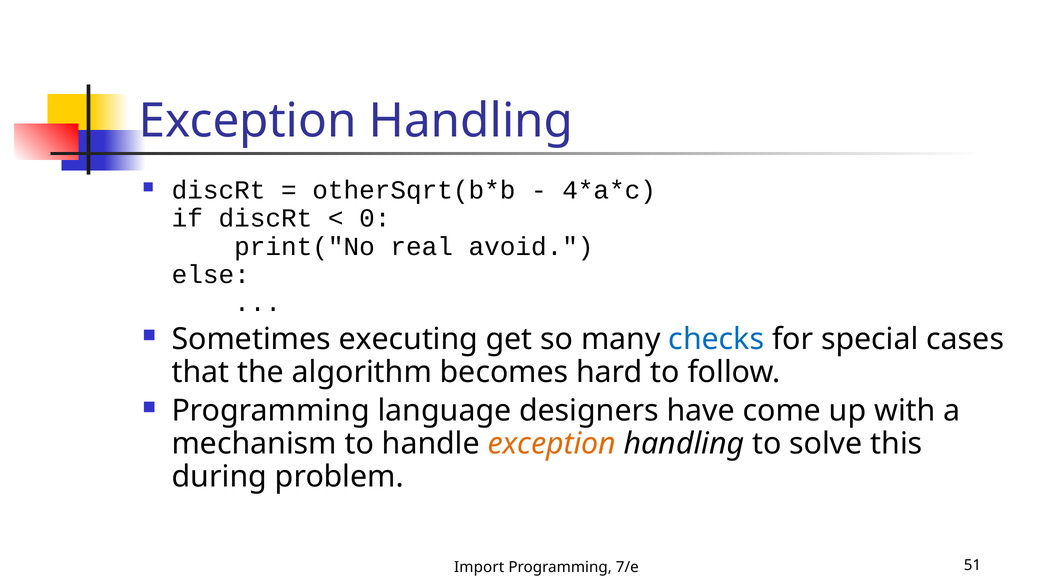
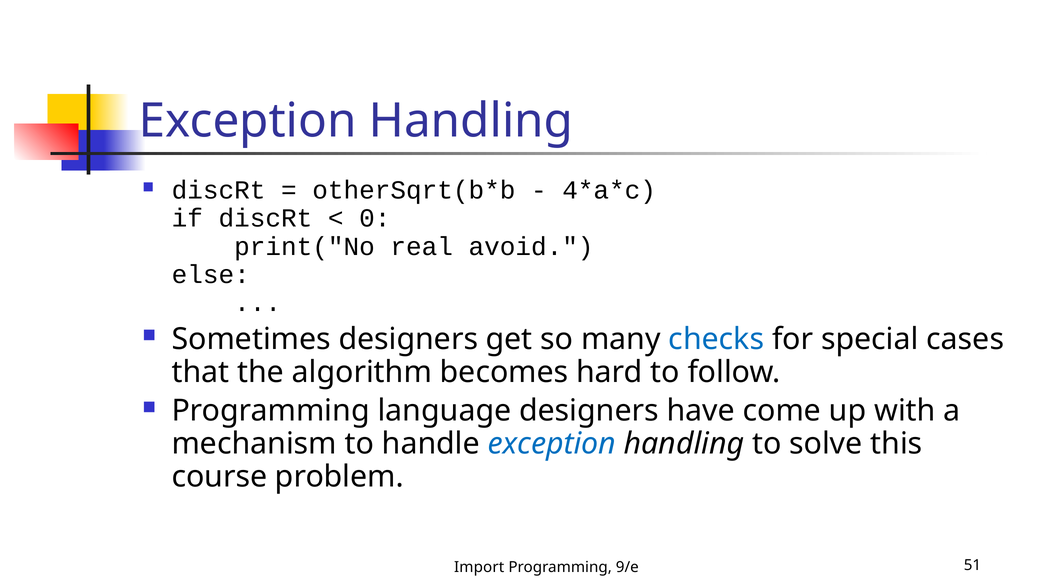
Sometimes executing: executing -> designers (408, 339)
exception colour: orange -> blue (552, 443)
during: during -> course (219, 476)
7/e: 7/e -> 9/e (627, 567)
